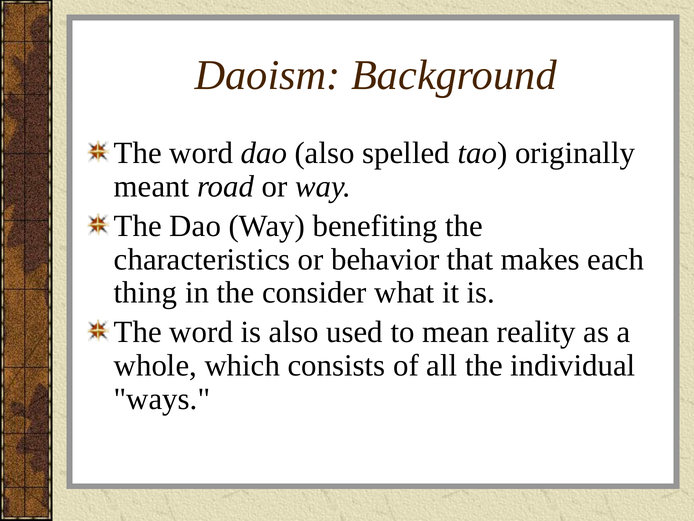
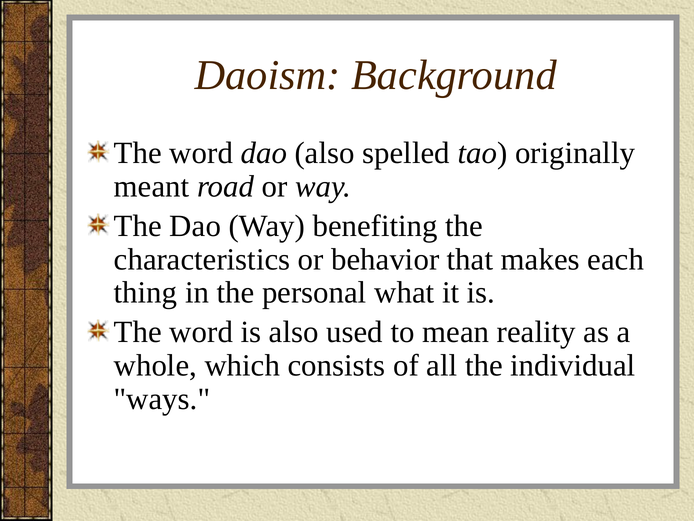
consider: consider -> personal (314, 292)
